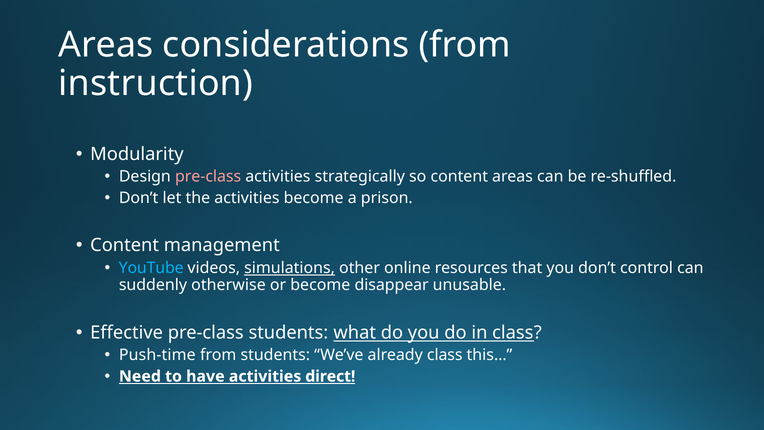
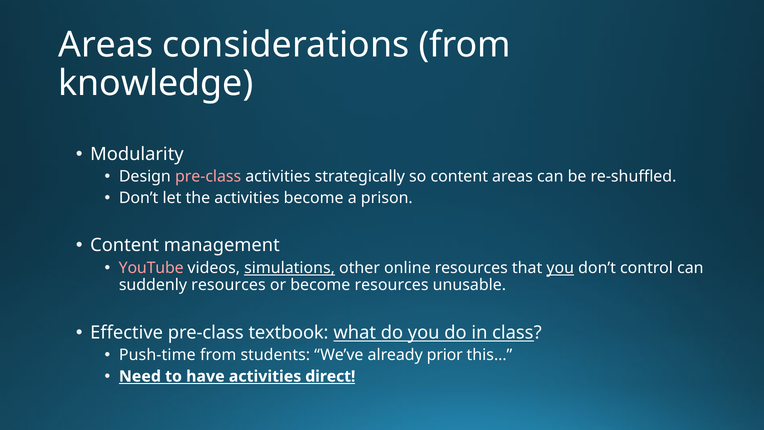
instruction: instruction -> knowledge (156, 84)
YouTube colour: light blue -> pink (151, 268)
you underline: none -> present (560, 268)
suddenly otherwise: otherwise -> resources (228, 285)
become disappear: disappear -> resources (392, 285)
pre-class students: students -> textbook (288, 333)
already class: class -> prior (445, 355)
